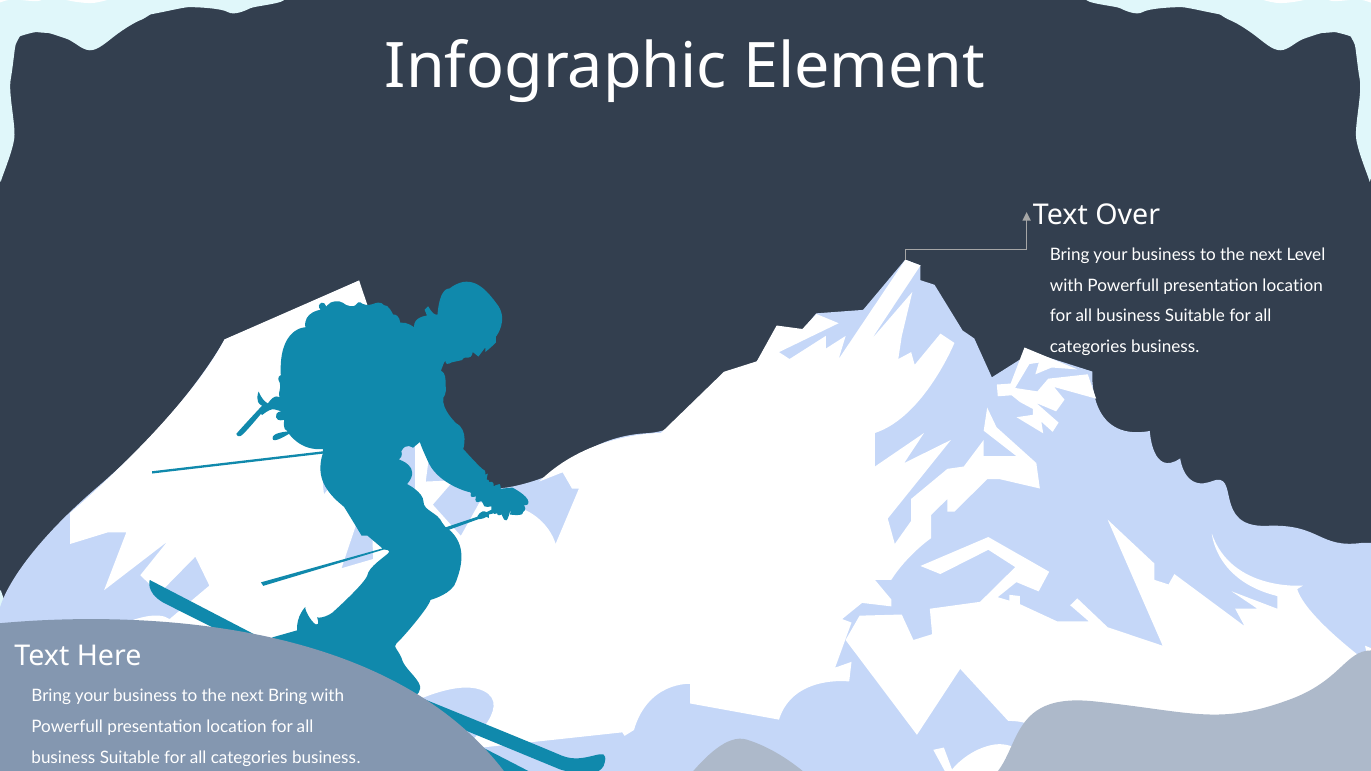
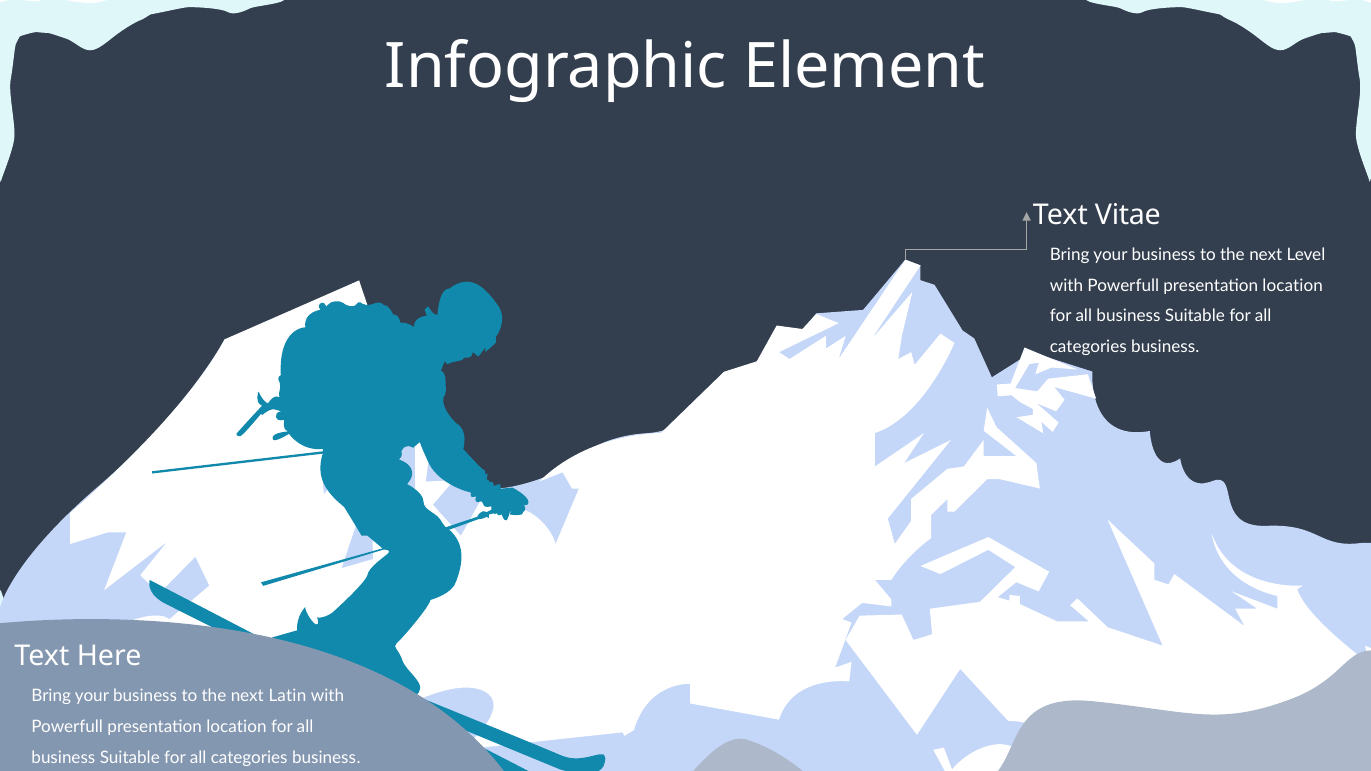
Over: Over -> Vitae (1128, 215)
next Bring: Bring -> Latin (287, 696)
